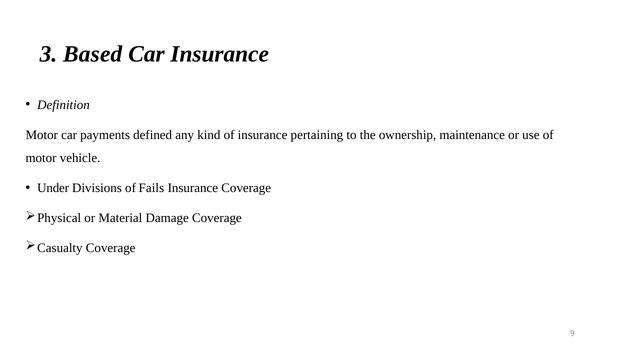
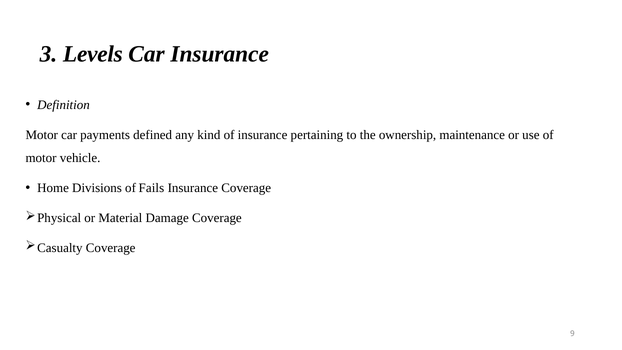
Based: Based -> Levels (93, 54)
Under: Under -> Home (53, 188)
